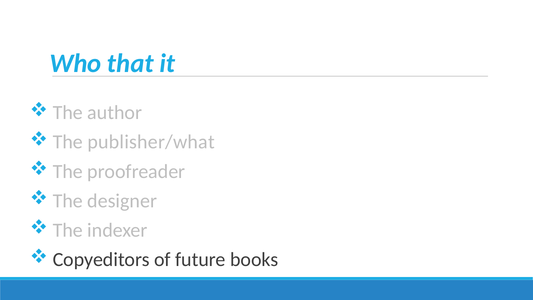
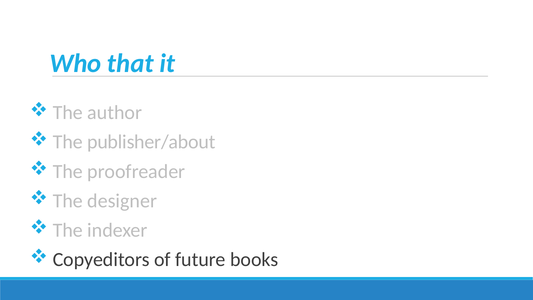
publisher/what: publisher/what -> publisher/about (151, 142)
